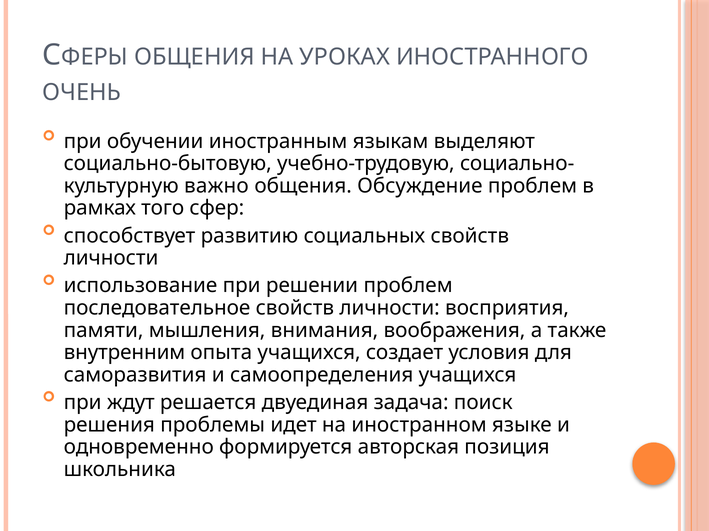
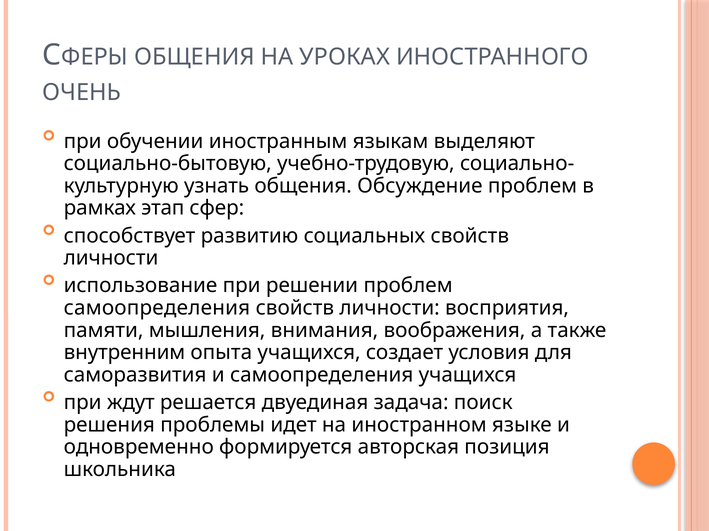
важно: важно -> узнать (217, 186)
того: того -> этап (163, 208)
последовательное: последовательное -> самоопределения (157, 308)
